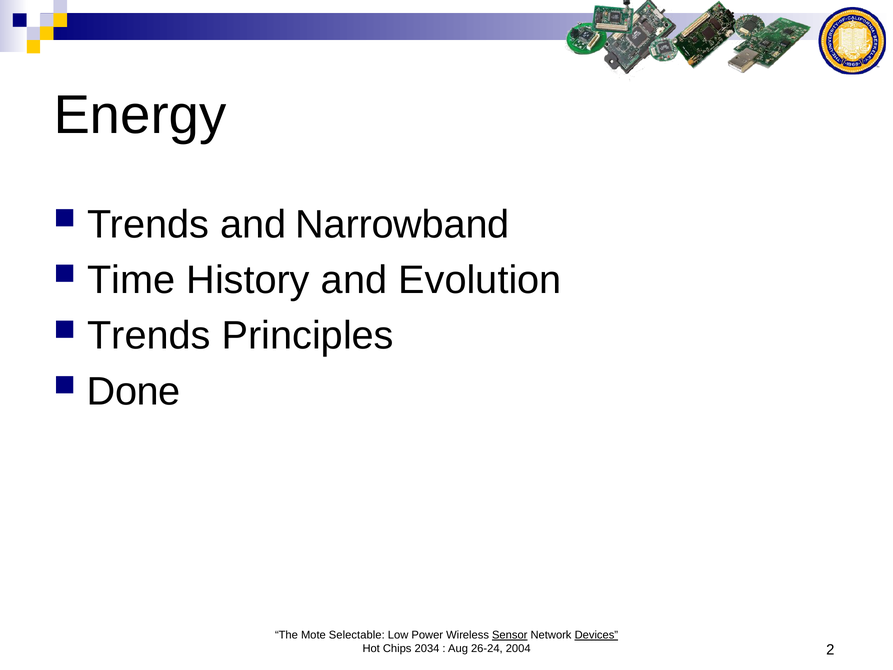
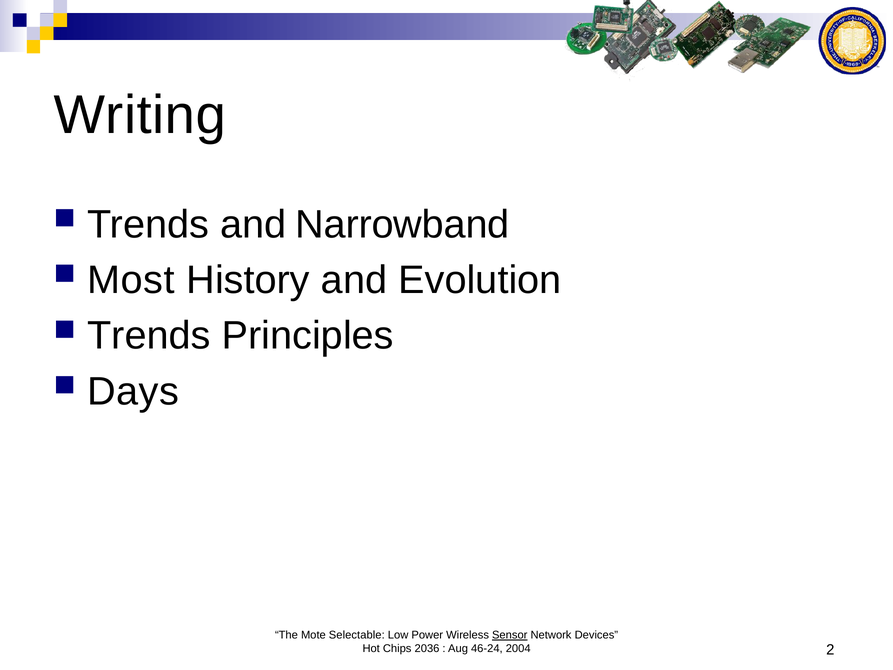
Energy: Energy -> Writing (140, 115)
Time: Time -> Most (131, 280)
Done: Done -> Days (133, 391)
Devices underline: present -> none (596, 635)
2034: 2034 -> 2036 (427, 648)
26-24: 26-24 -> 46-24 (487, 648)
